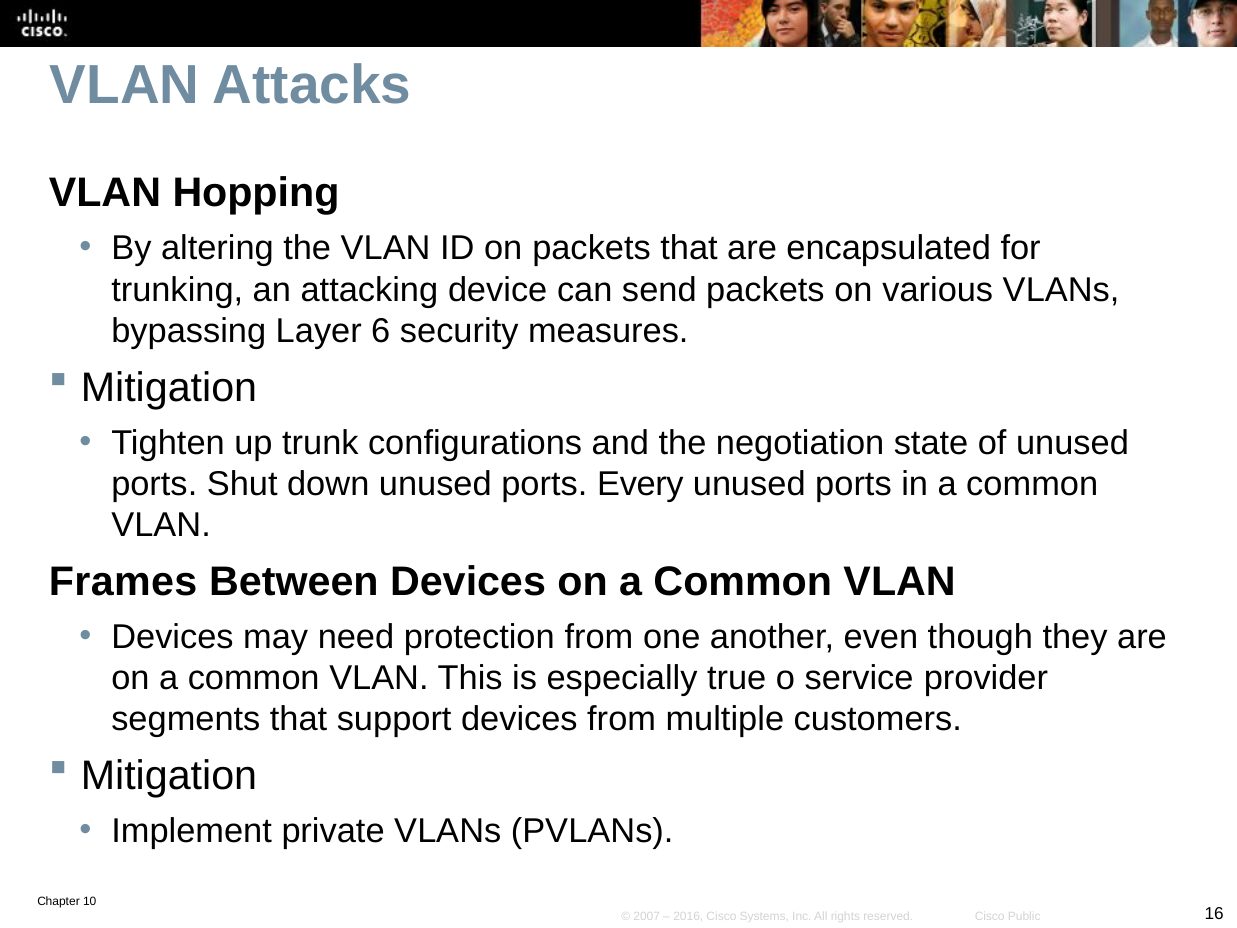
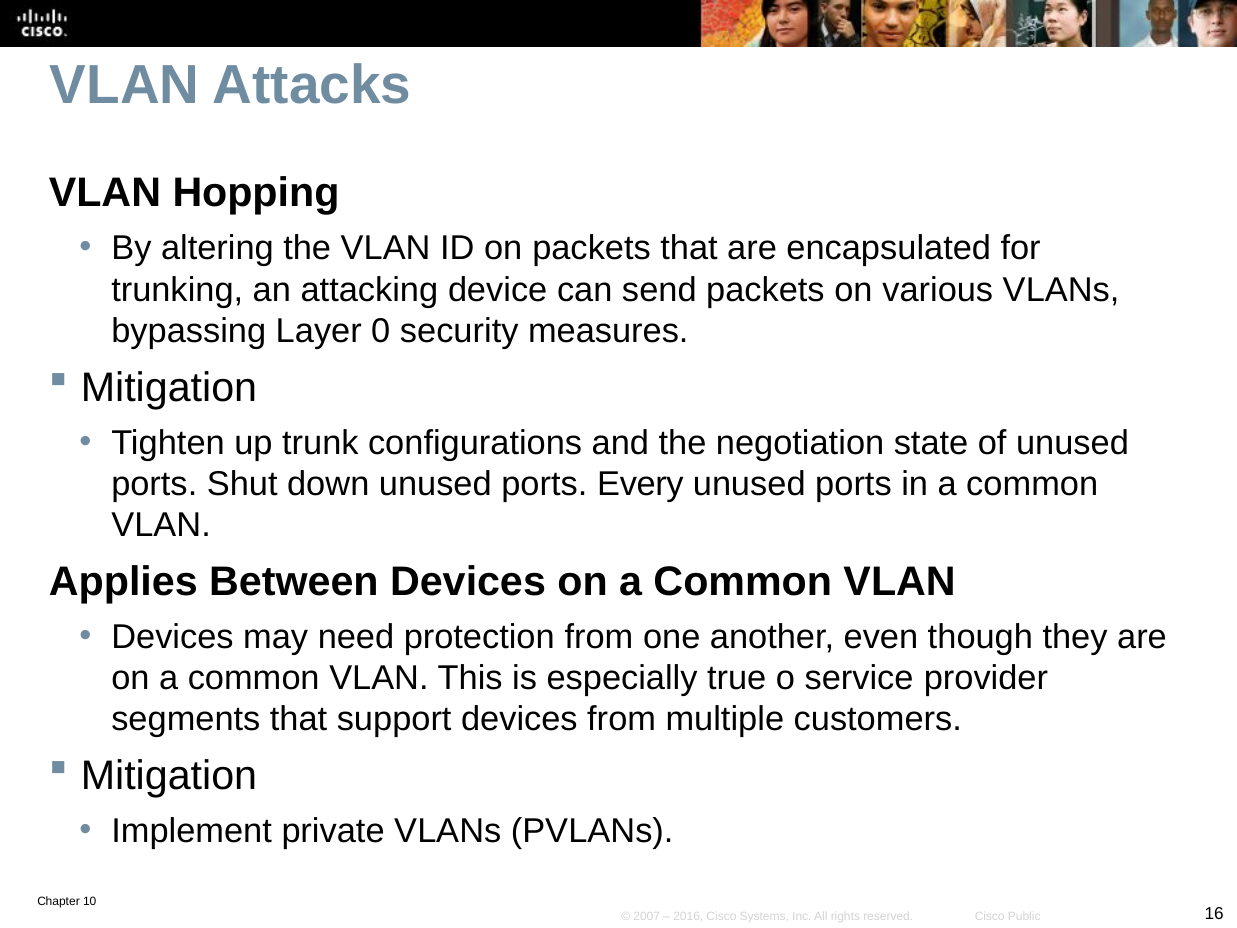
6: 6 -> 0 (381, 331)
Frames: Frames -> Applies (123, 581)
